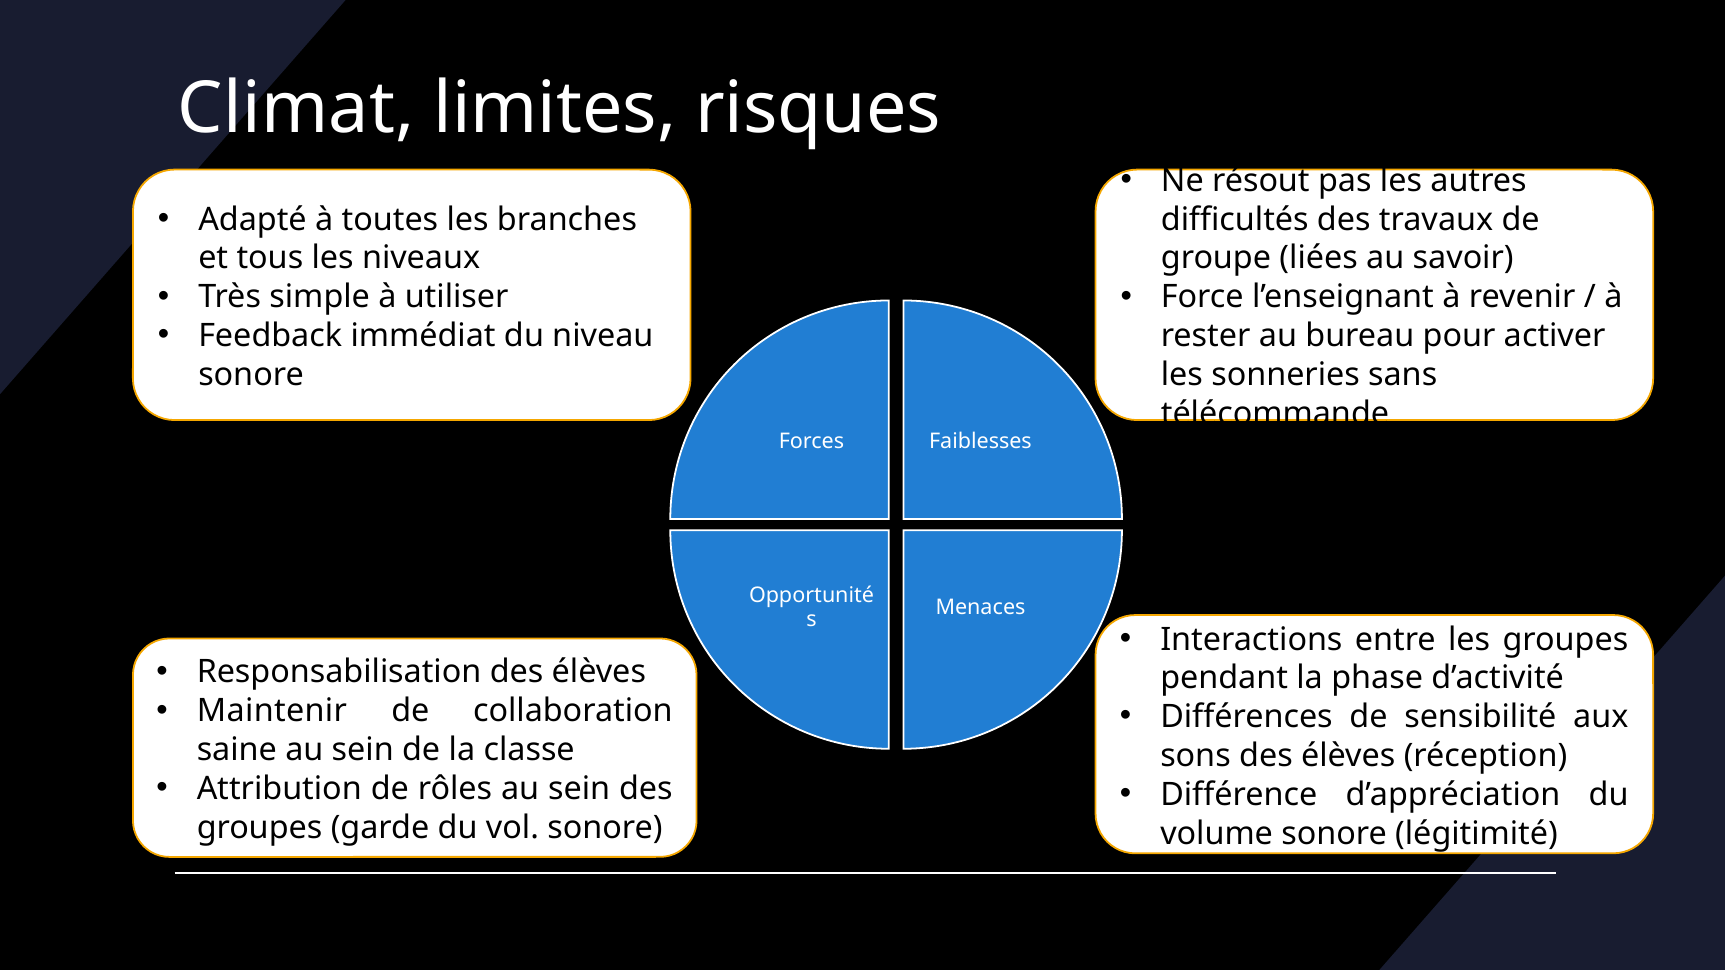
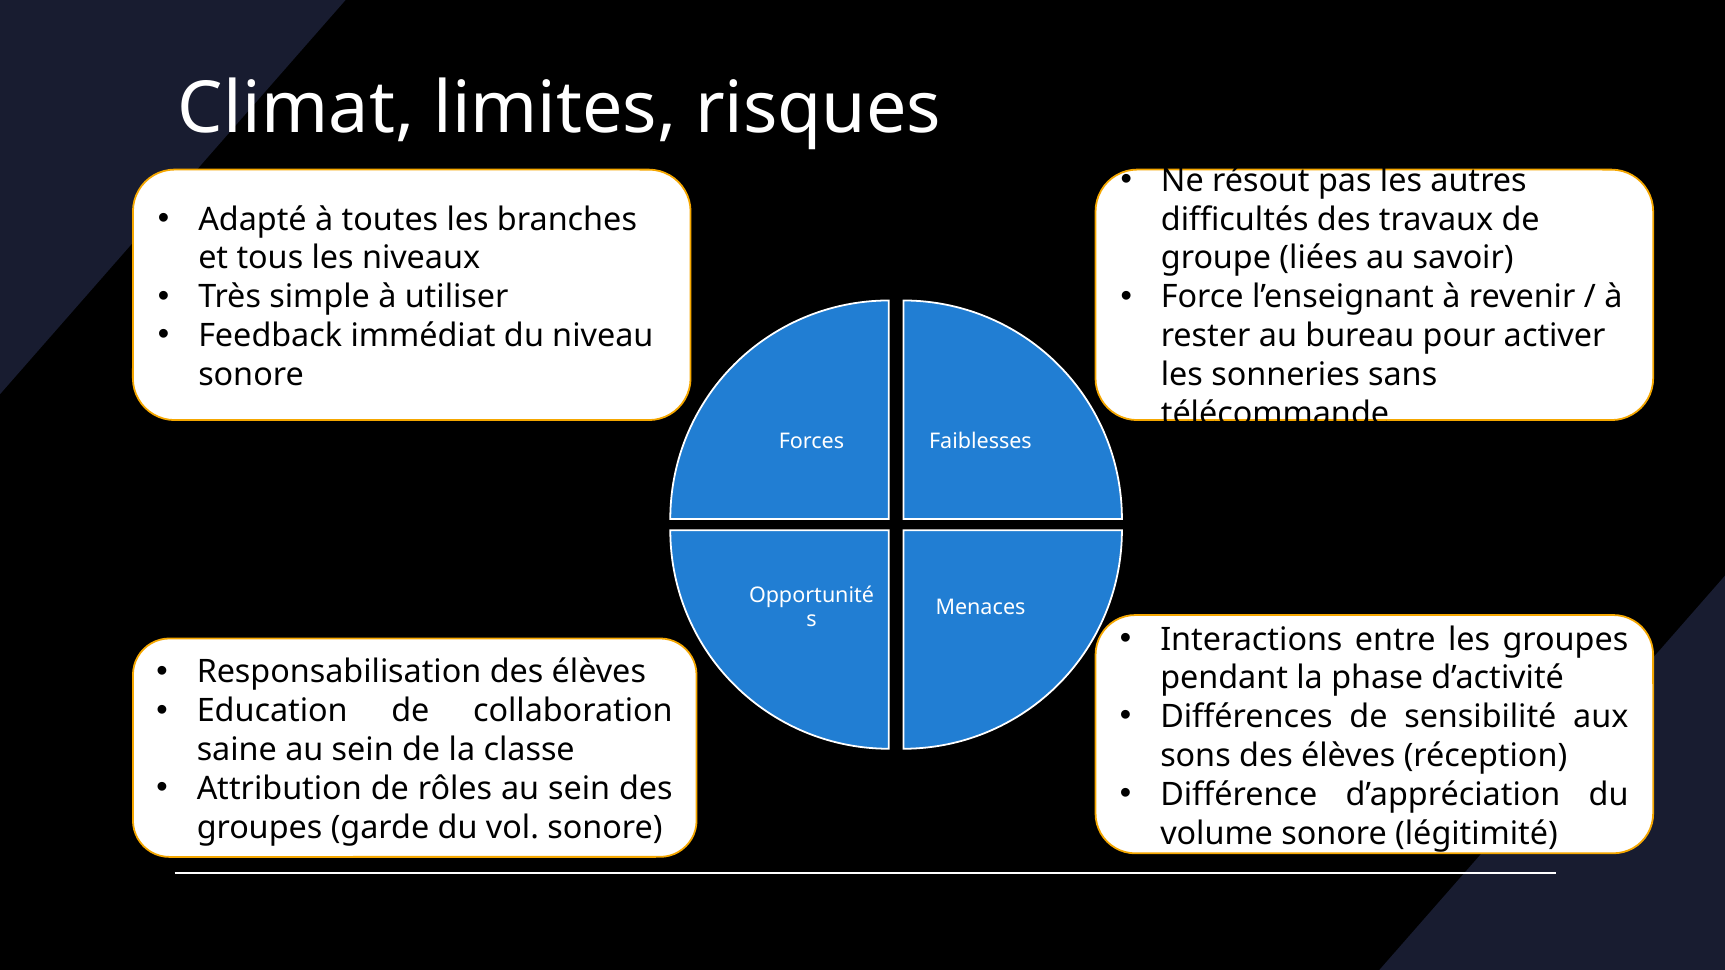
Maintenir: Maintenir -> Education (272, 711)
